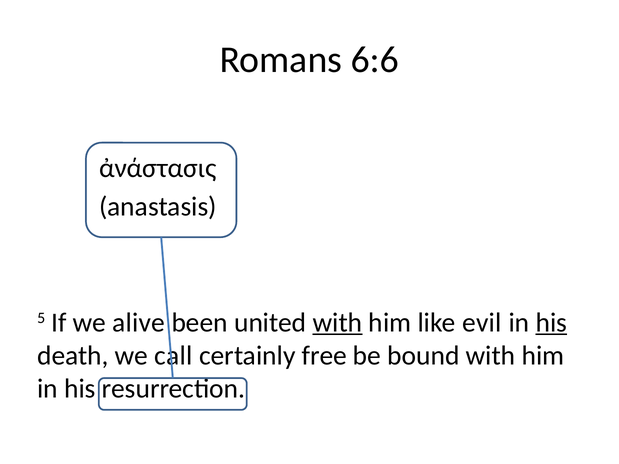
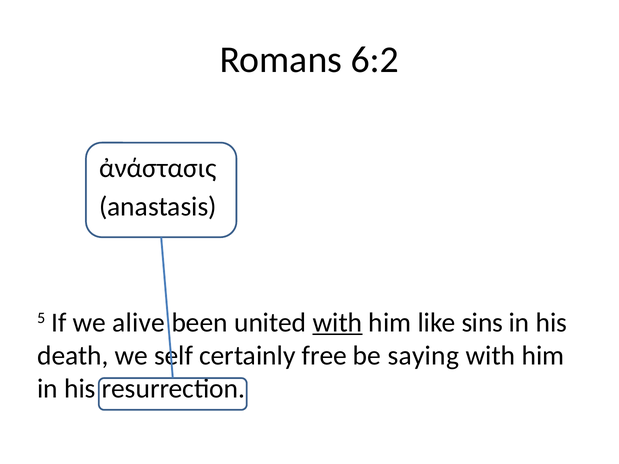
6:6: 6:6 -> 6:2 (375, 60)
evil: evil -> sins (482, 323)
his underline: present -> none (551, 323)
call: call -> self (174, 356)
bound: bound -> saying (423, 356)
